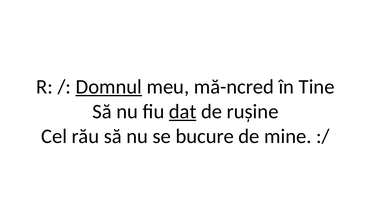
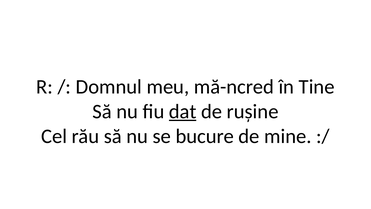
Domnul underline: present -> none (109, 87)
